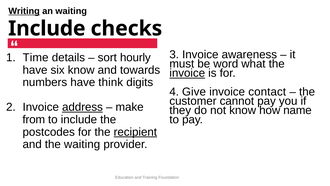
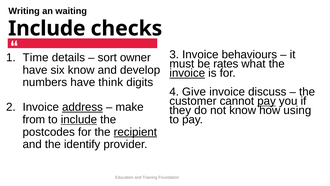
Writing underline: present -> none (24, 11)
awareness: awareness -> behaviours (249, 54)
hourly: hourly -> owner (135, 57)
word: word -> rates (226, 64)
towards: towards -> develop (140, 70)
contact: contact -> discuss (267, 92)
pay underline: none -> present (267, 101)
name: name -> using (297, 110)
include underline: none -> present (79, 119)
the waiting: waiting -> identify (82, 144)
